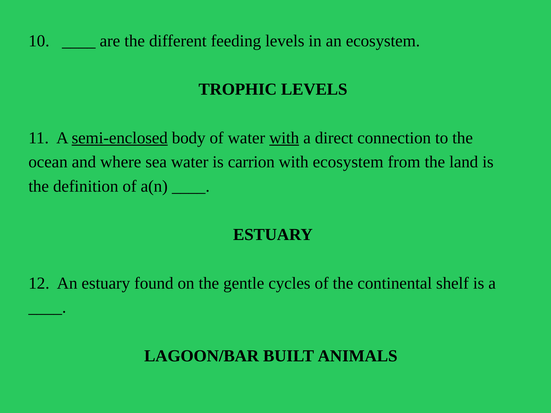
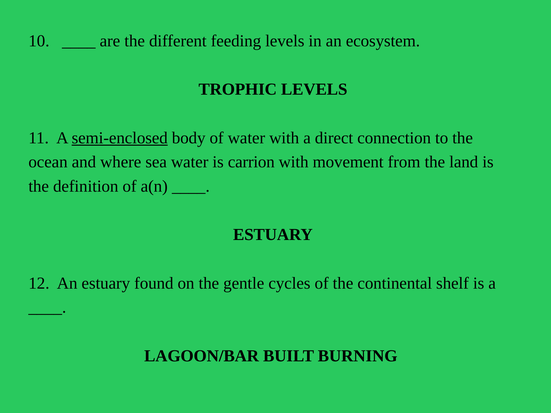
with underline: present -> none (284, 138)
with ecosystem: ecosystem -> movement (348, 162)
ANIMALS: ANIMALS -> BURNING (358, 356)
